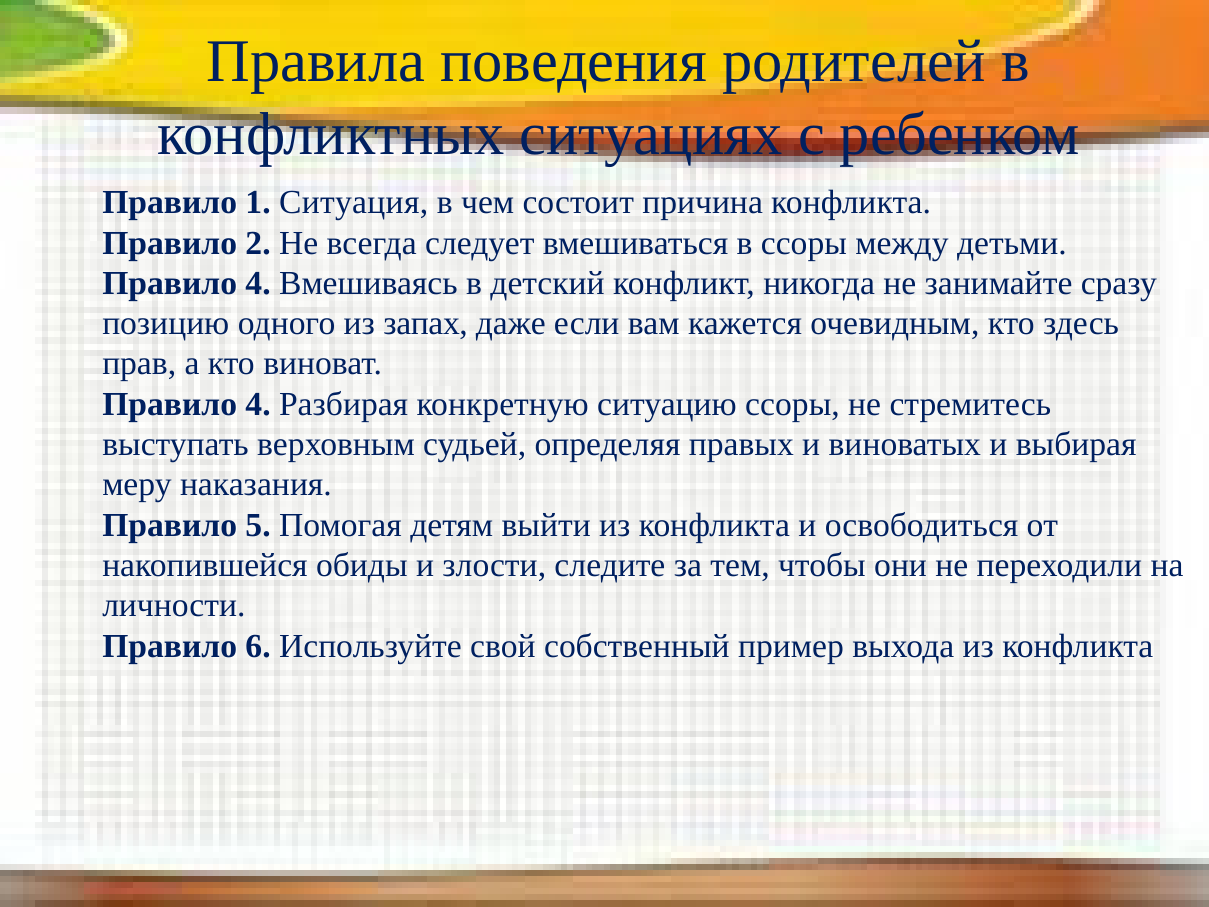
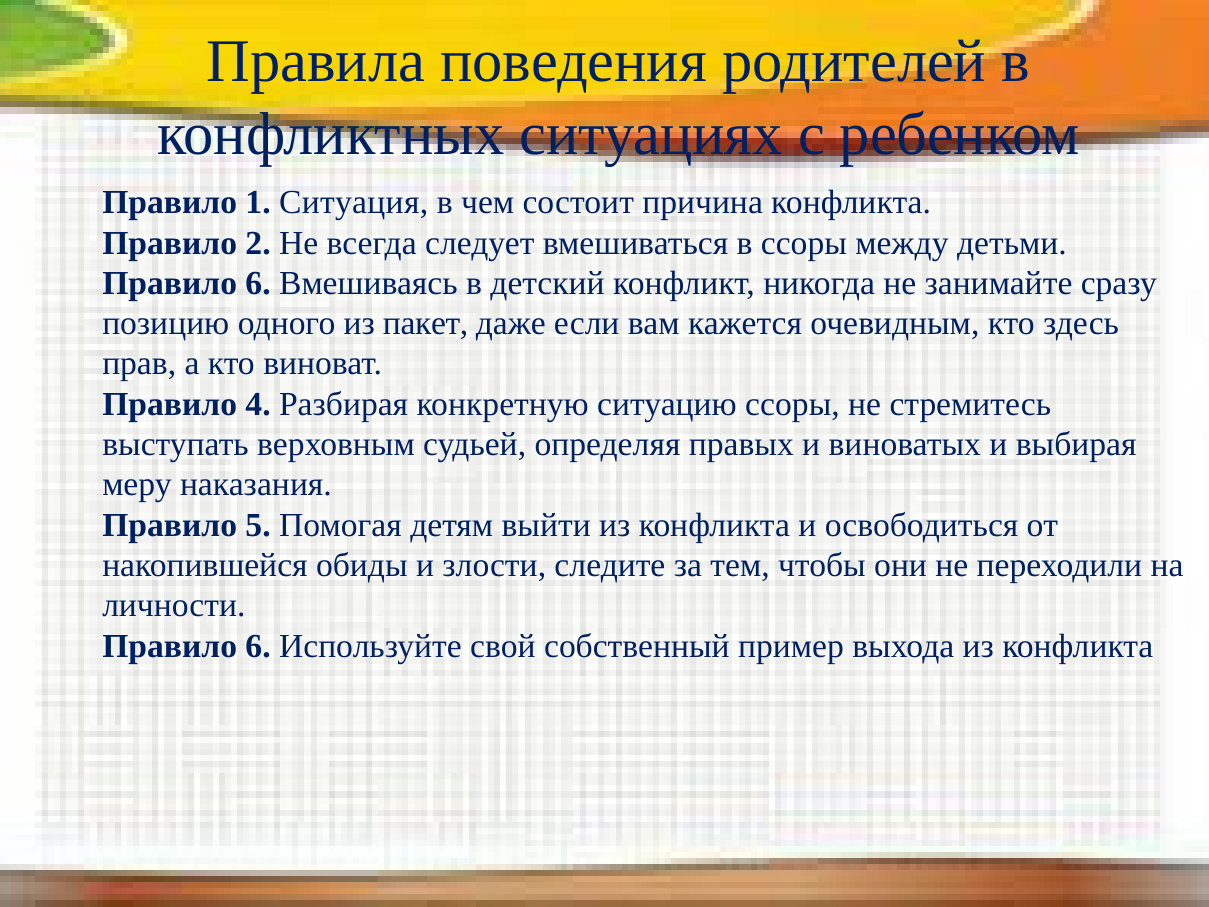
4: 4 -> 6 (258, 283)
запах: запах -> пакет (426, 323)
